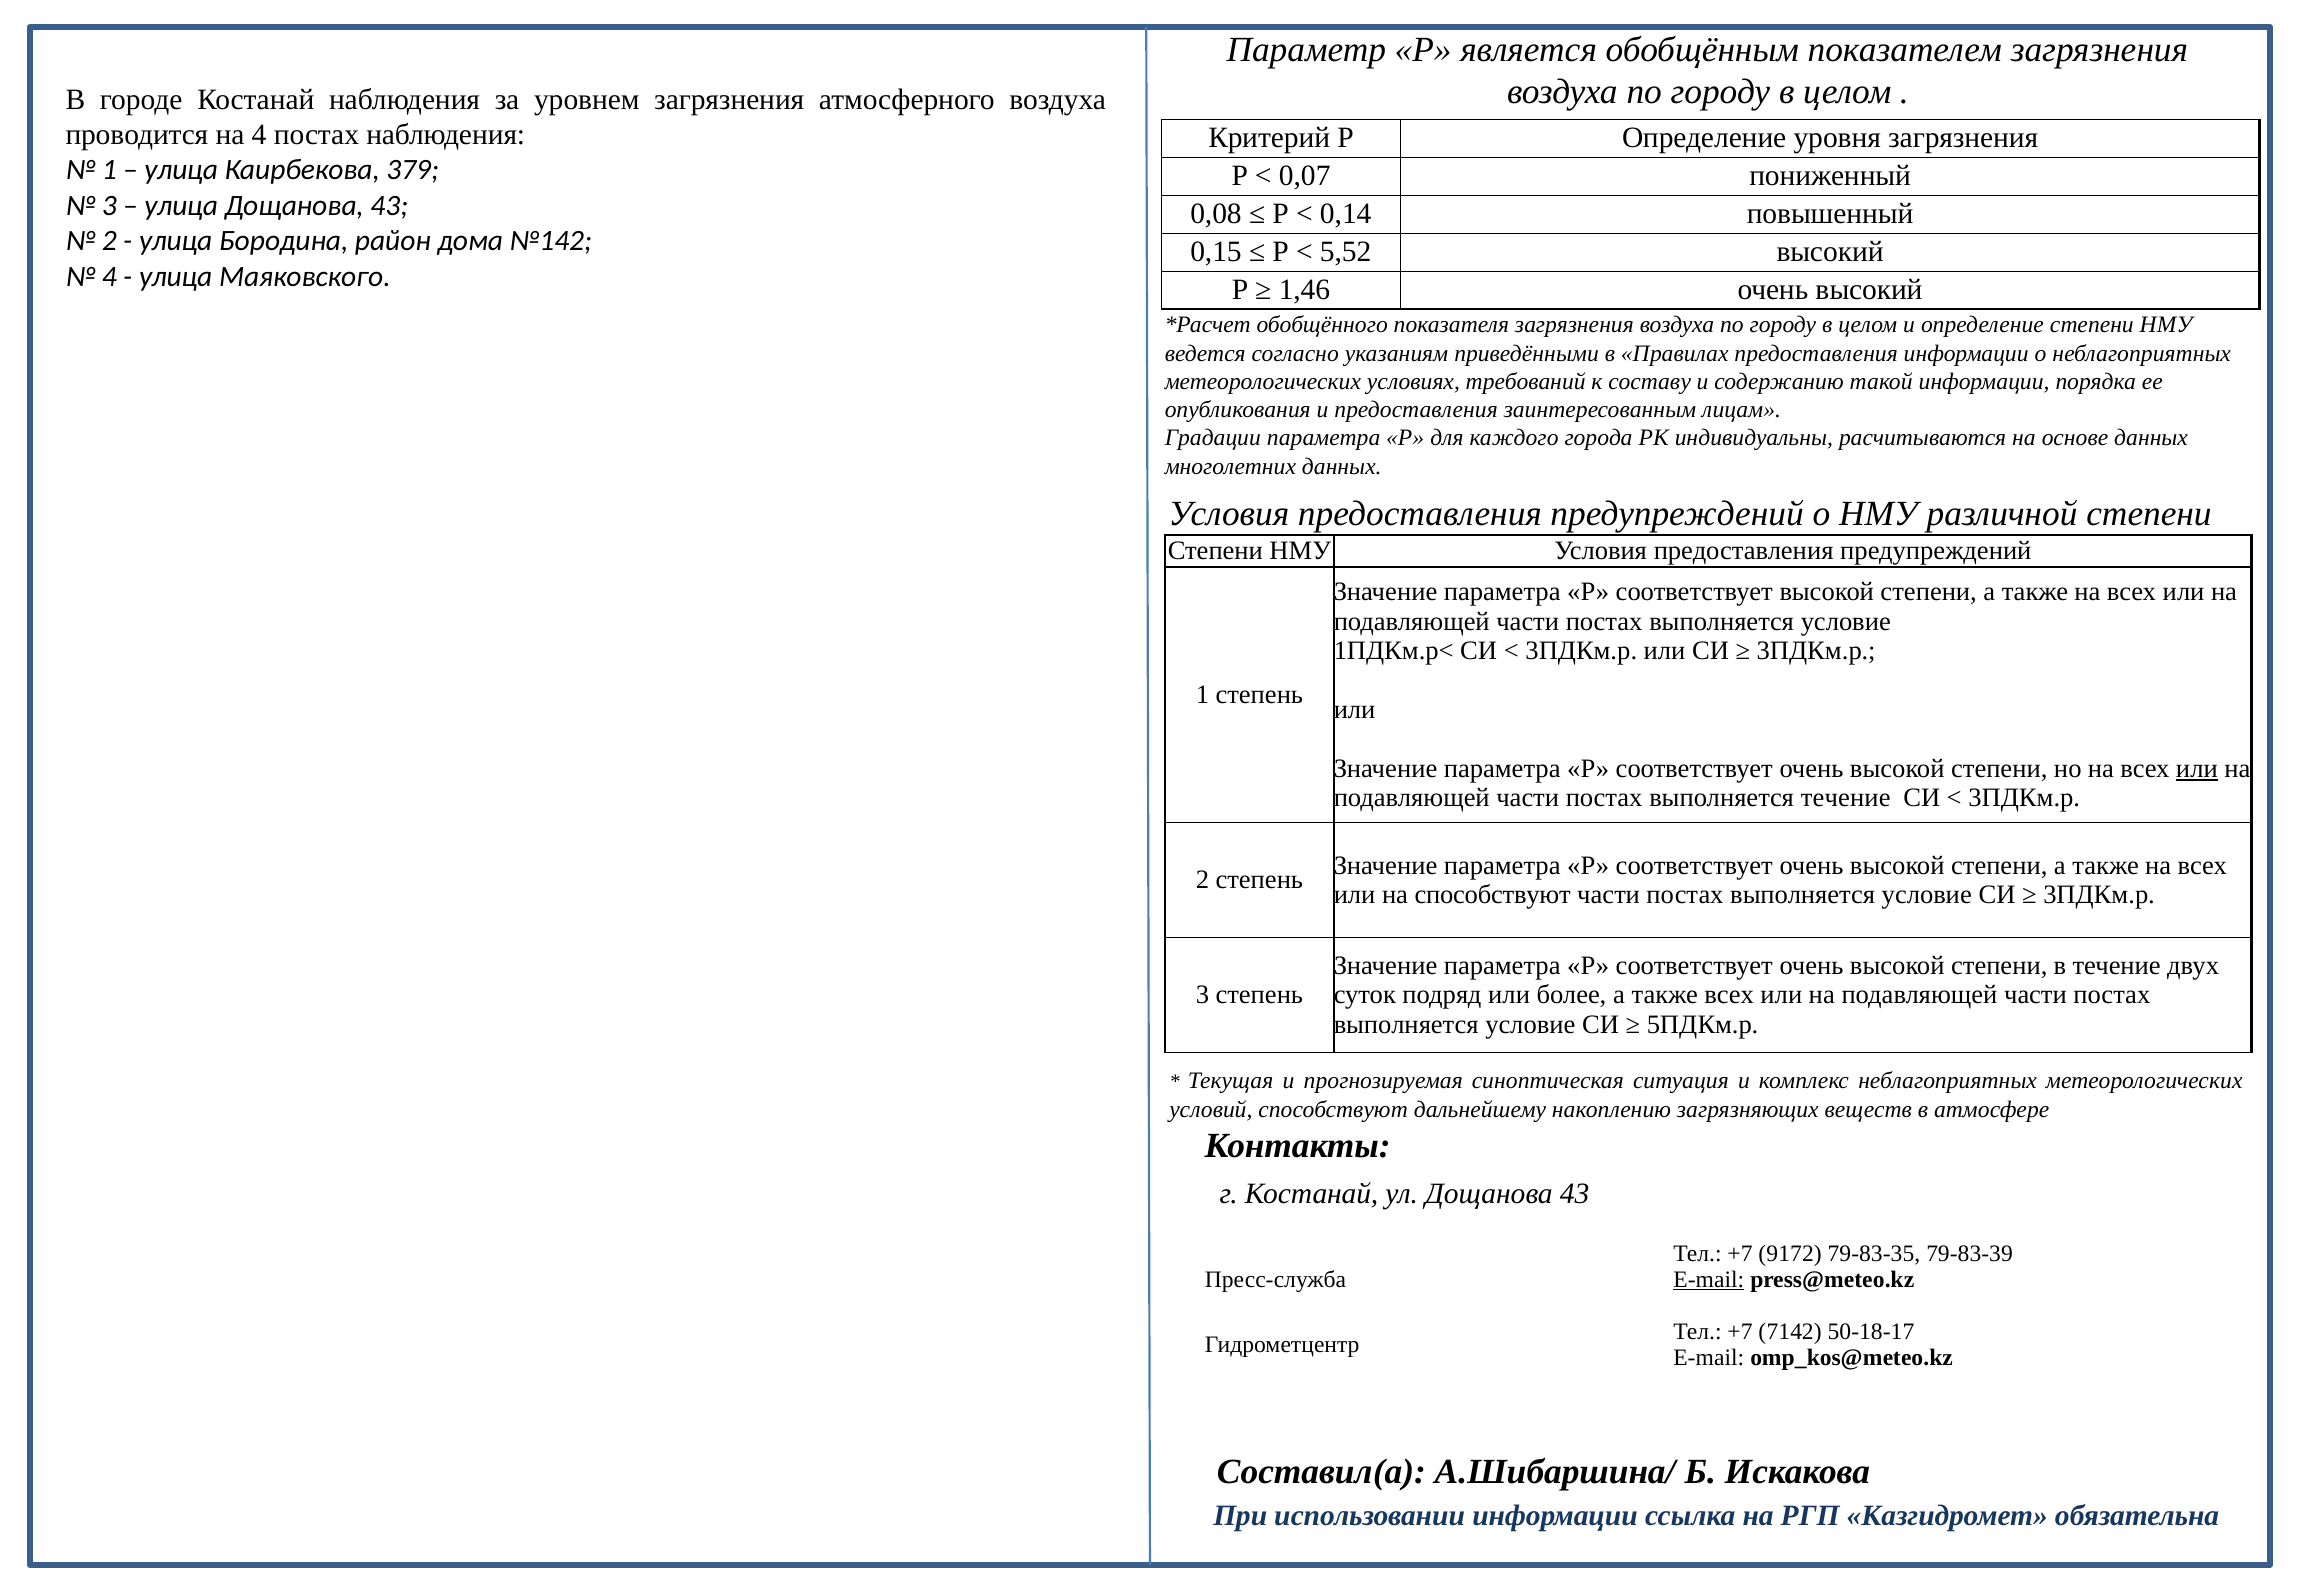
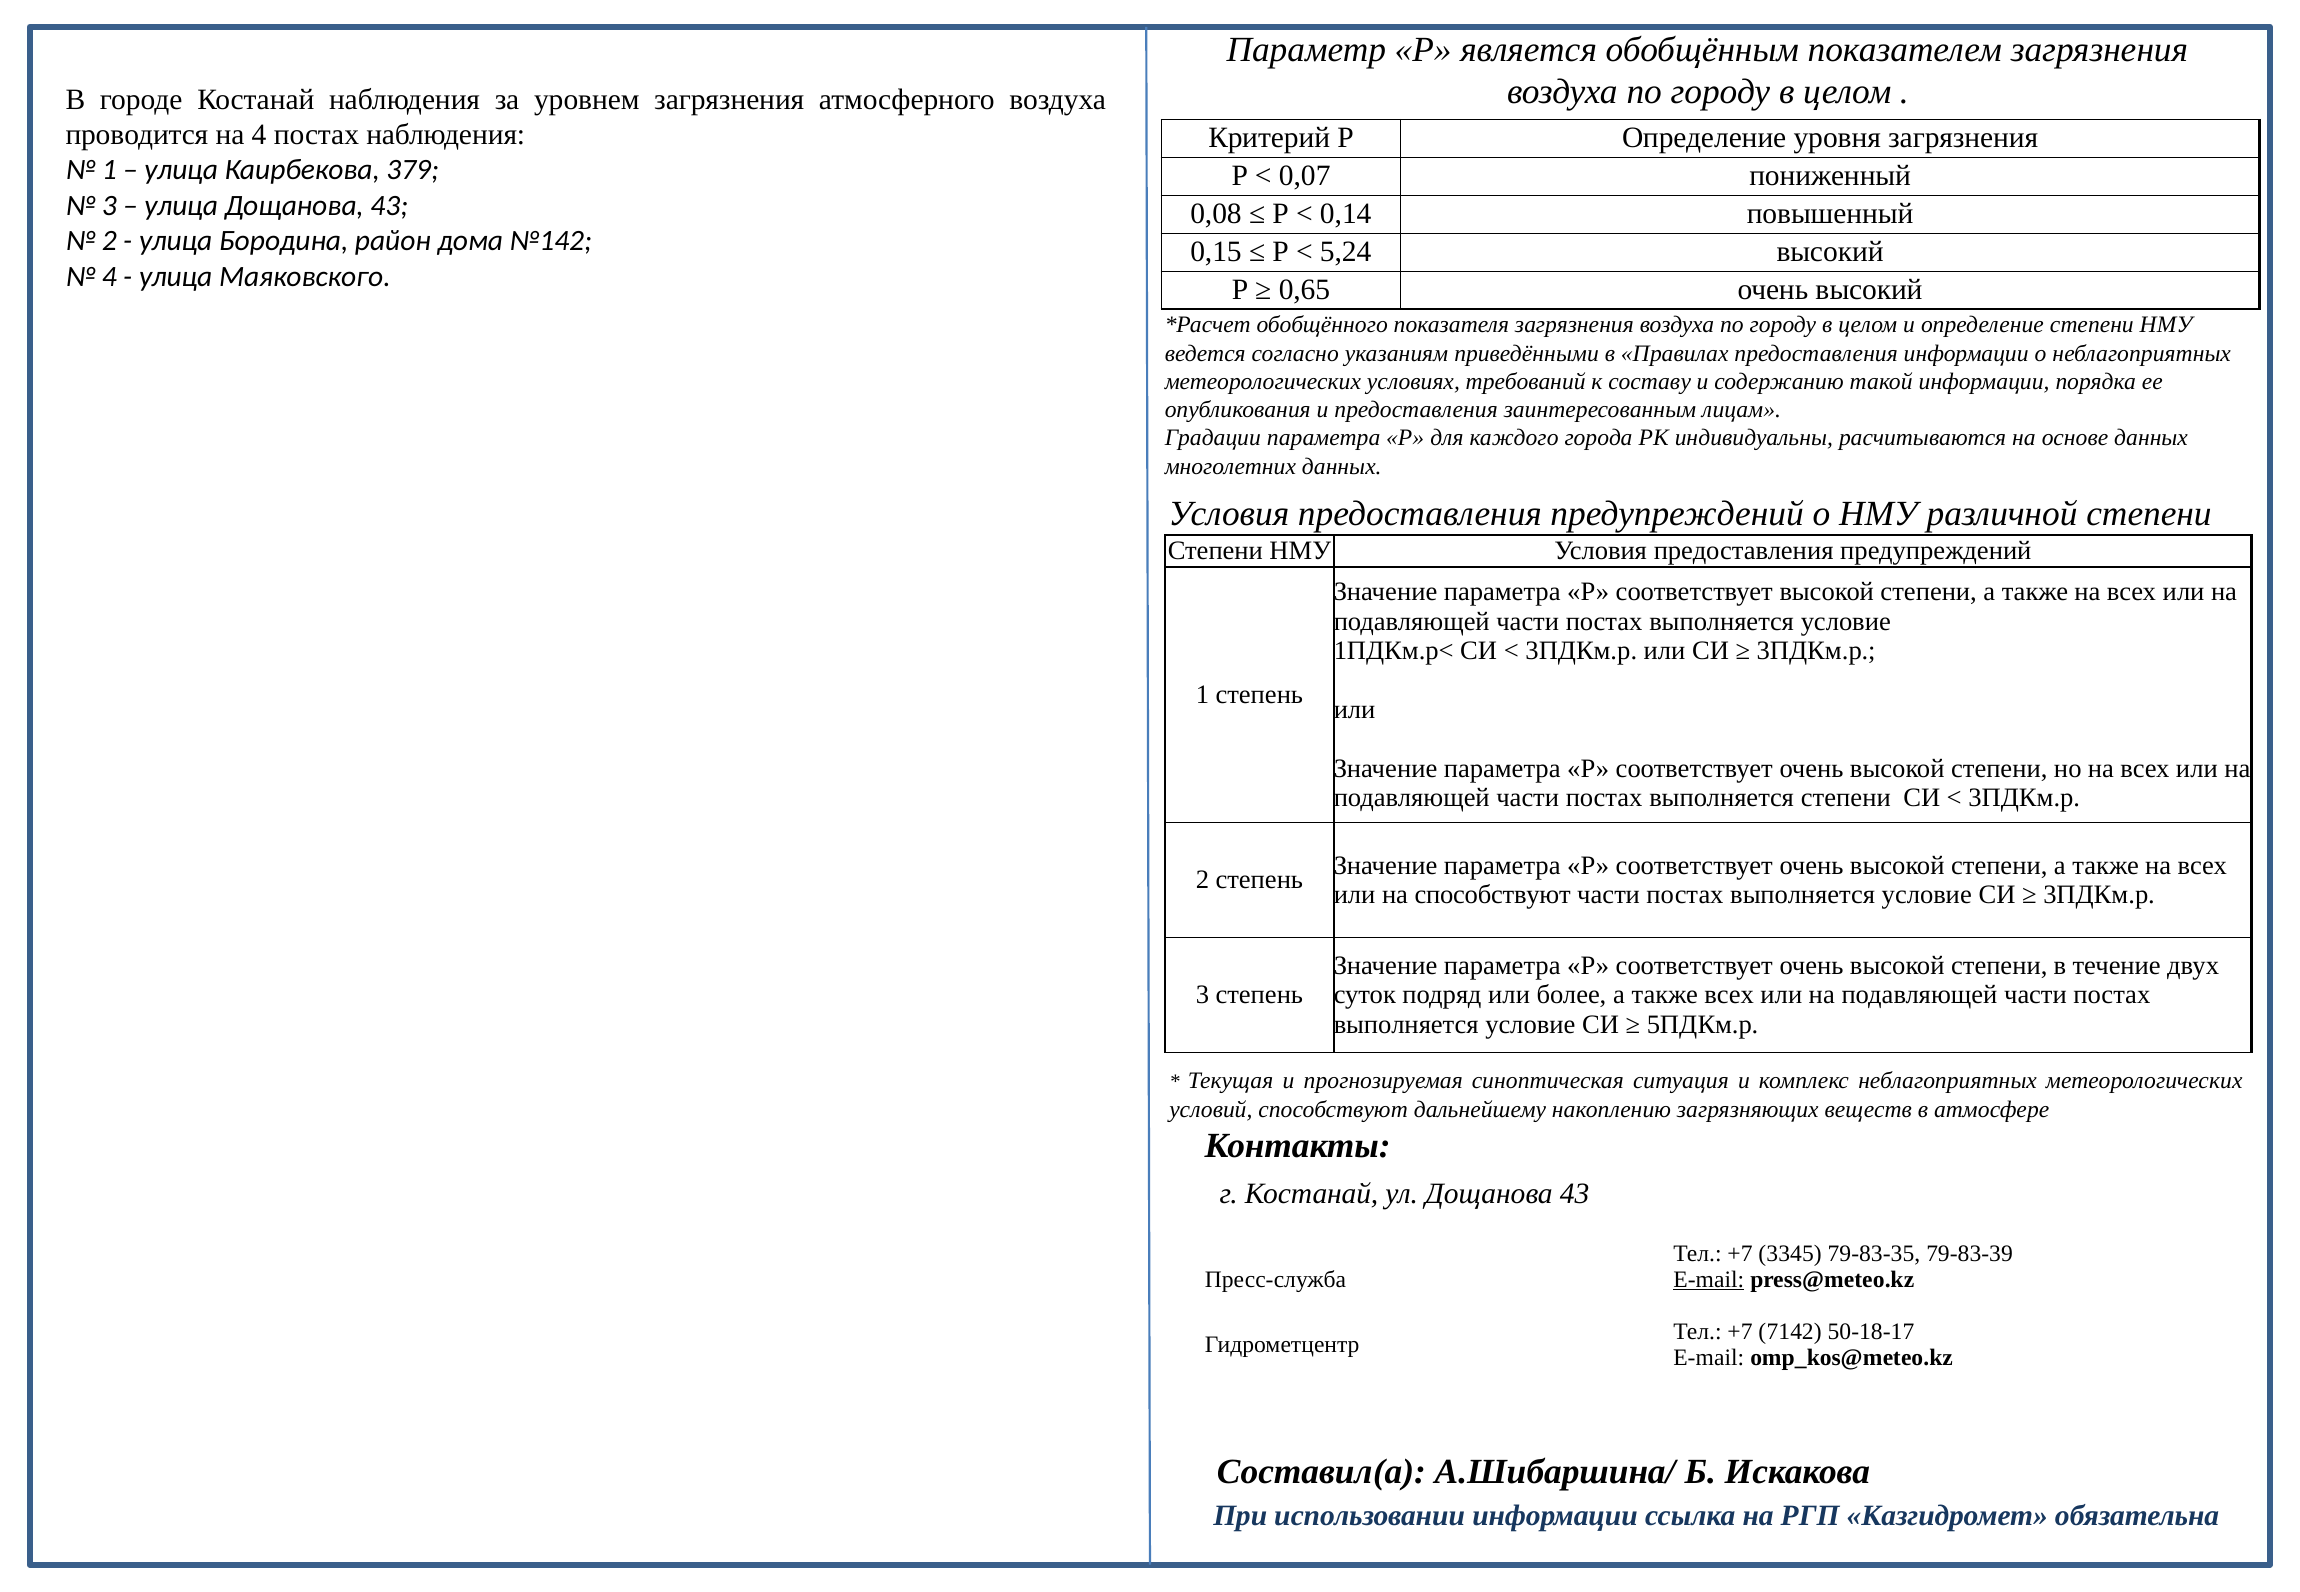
5,52: 5,52 -> 5,24 (1346, 252)
1,46: 1,46 -> 0,65 (1304, 290)
или underline: present -> none (2197, 768)
выполняется течение: течение -> степени (1846, 798)
9172: 9172 -> 3345 (1790, 1254)
